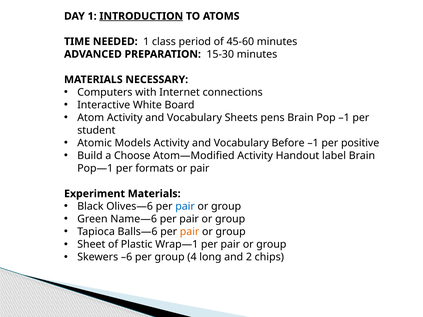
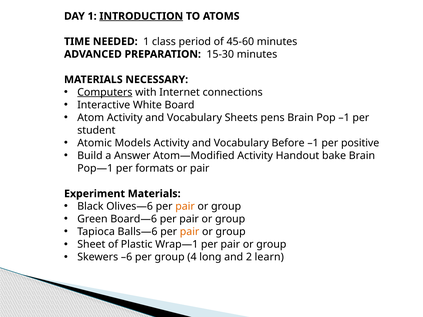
Computers underline: none -> present (105, 92)
Choose: Choose -> Answer (132, 156)
label: label -> bake (334, 156)
pair colour: blue -> orange (185, 207)
Name—6: Name—6 -> Board—6 (134, 219)
chips: chips -> learn (269, 257)
